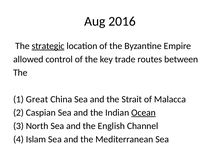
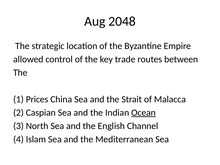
2016: 2016 -> 2048 (122, 21)
strategic underline: present -> none (48, 46)
Great: Great -> Prices (37, 99)
